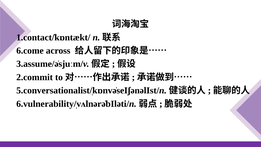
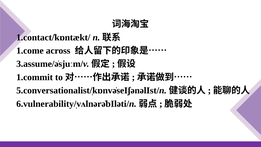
6.come: 6.come -> 1.come (30, 51)
2.commit: 2.commit -> 1.commit (35, 77)
